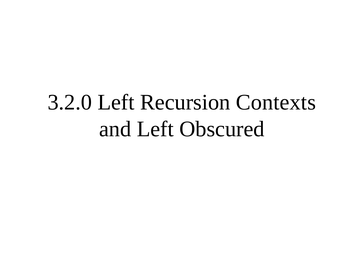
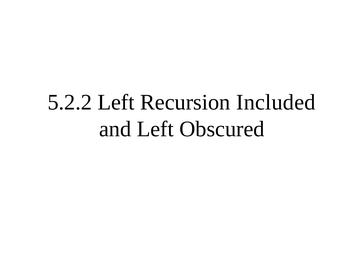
3.2.0: 3.2.0 -> 5.2.2 (70, 102)
Contexts: Contexts -> Included (276, 102)
